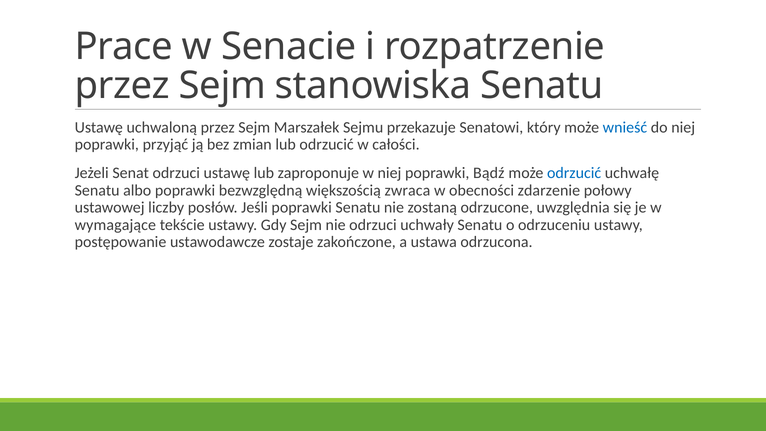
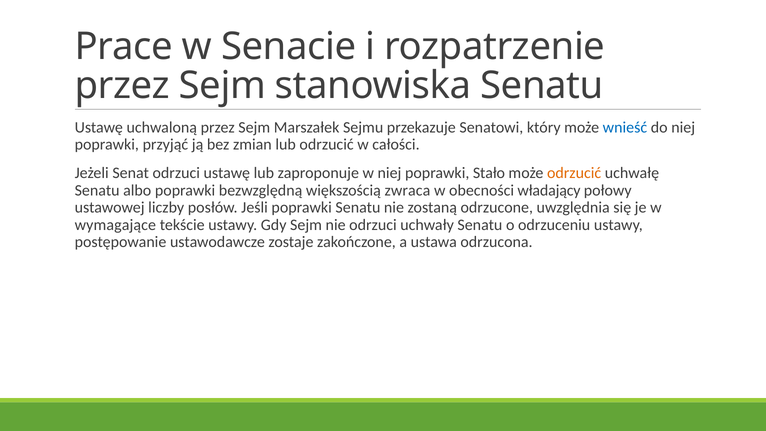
Bądź: Bądź -> Stało (489, 173)
odrzucić colour: blue -> orange (574, 173)
zdarzenie: zdarzenie -> władający (549, 190)
